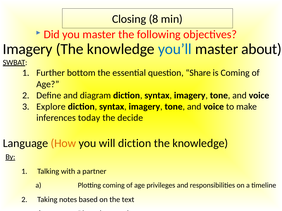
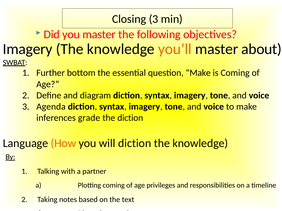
Closing 8: 8 -> 3 (154, 19)
you’ll colour: blue -> orange (175, 49)
question Share: Share -> Make (198, 73)
Explore: Explore -> Agenda (51, 107)
today: today -> grade (89, 118)
the decide: decide -> diction (130, 118)
